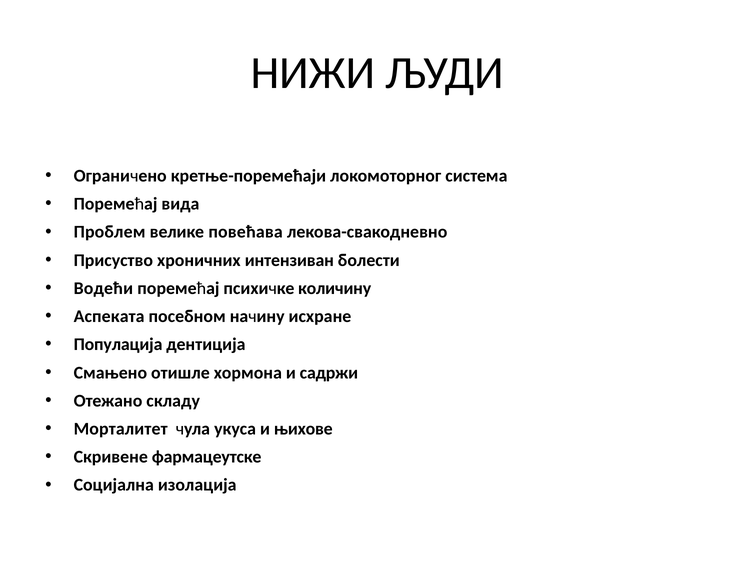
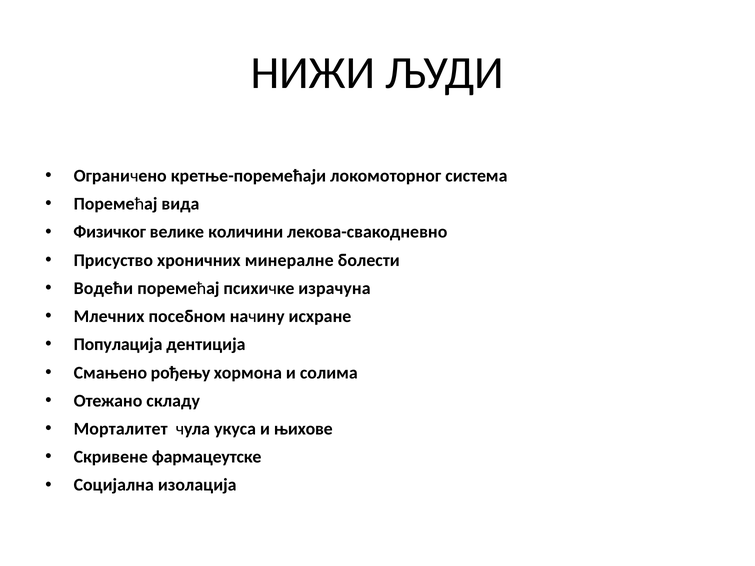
Проблем: Проблем -> Физичког (110, 232)
повећава: повећава -> количини (246, 232)
интензиван: интензиван -> минералне (289, 260)
количину: количину -> израчуна (334, 288)
Аспеката: Аспеката -> Млечних (109, 317)
отишле: отишле -> рођењу (181, 373)
садржи: садржи -> солима (329, 373)
